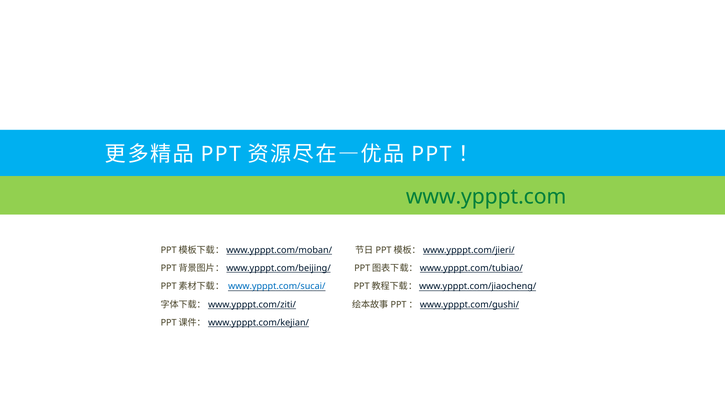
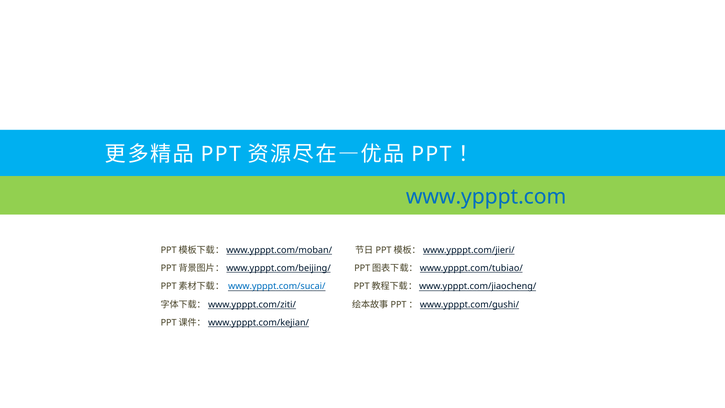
www.ypppt.com colour: green -> blue (486, 196)
